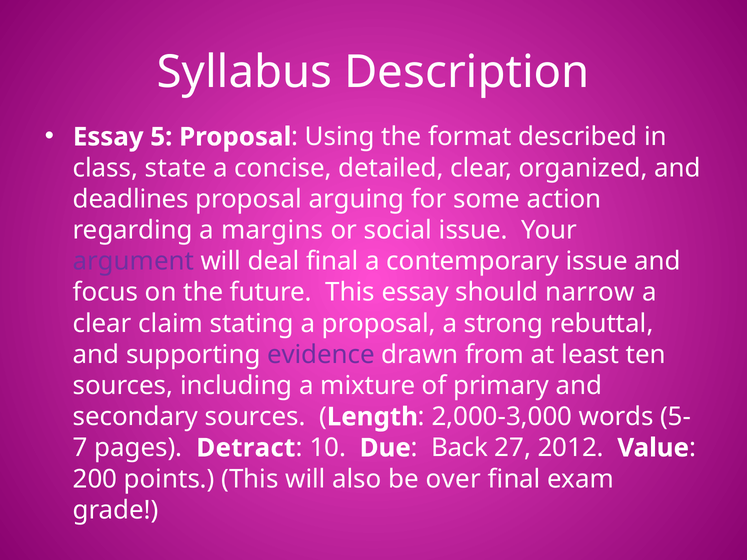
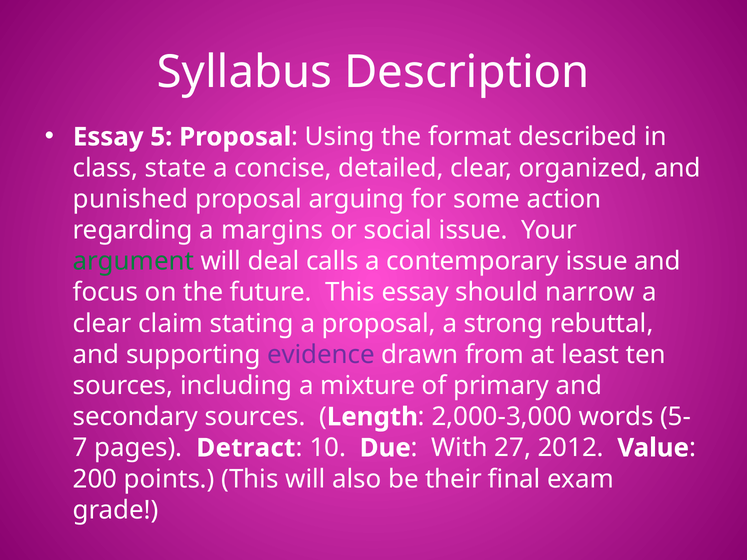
deadlines: deadlines -> punished (131, 199)
argument colour: purple -> green (133, 261)
deal final: final -> calls (332, 261)
Back: Back -> With (459, 448)
over: over -> their (454, 479)
